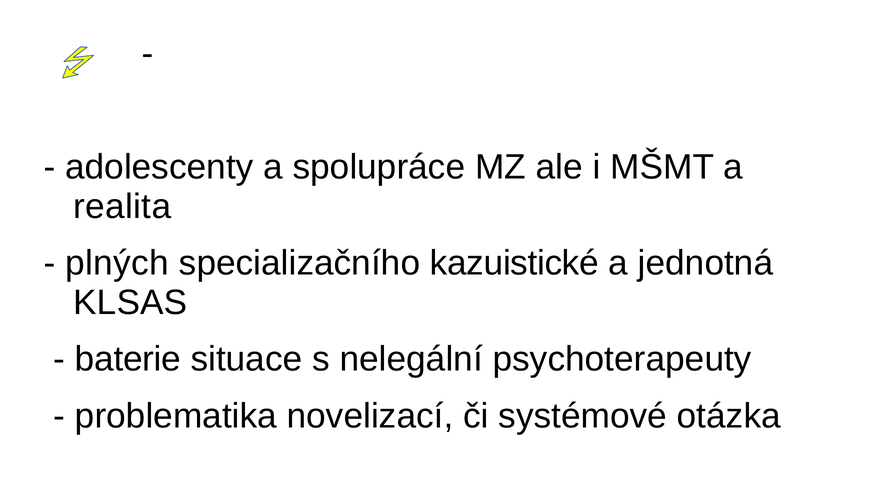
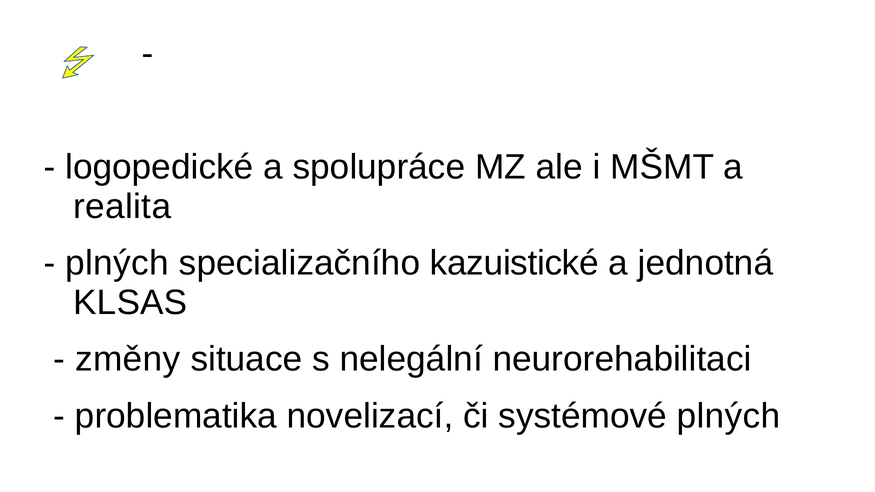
adolescenty: adolescenty -> logopedické (159, 167)
baterie: baterie -> změny (128, 359)
psychoterapeuty: psychoterapeuty -> neurorehabilitaci (622, 359)
systémové otázka: otázka -> plných (729, 416)
